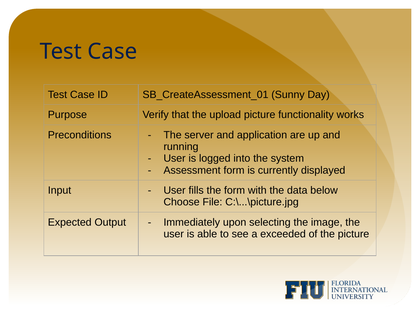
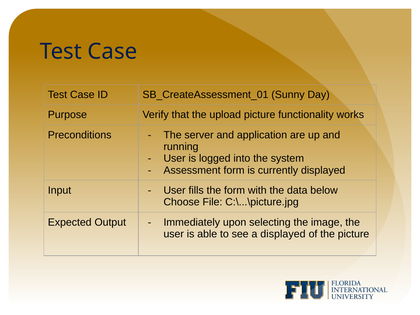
a exceeded: exceeded -> displayed (283, 234)
